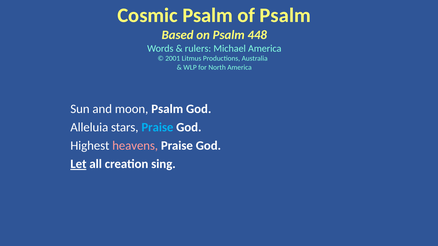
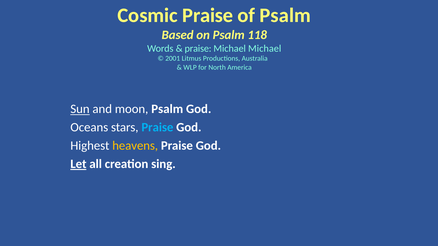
Cosmic Psalm: Psalm -> Praise (208, 15)
448: 448 -> 118 (257, 35)
rulers: rulers -> praise (198, 48)
Michael America: America -> Michael (265, 48)
Sun underline: none -> present (80, 109)
Alleluia: Alleluia -> Oceans (89, 128)
heavens colour: pink -> yellow (135, 146)
